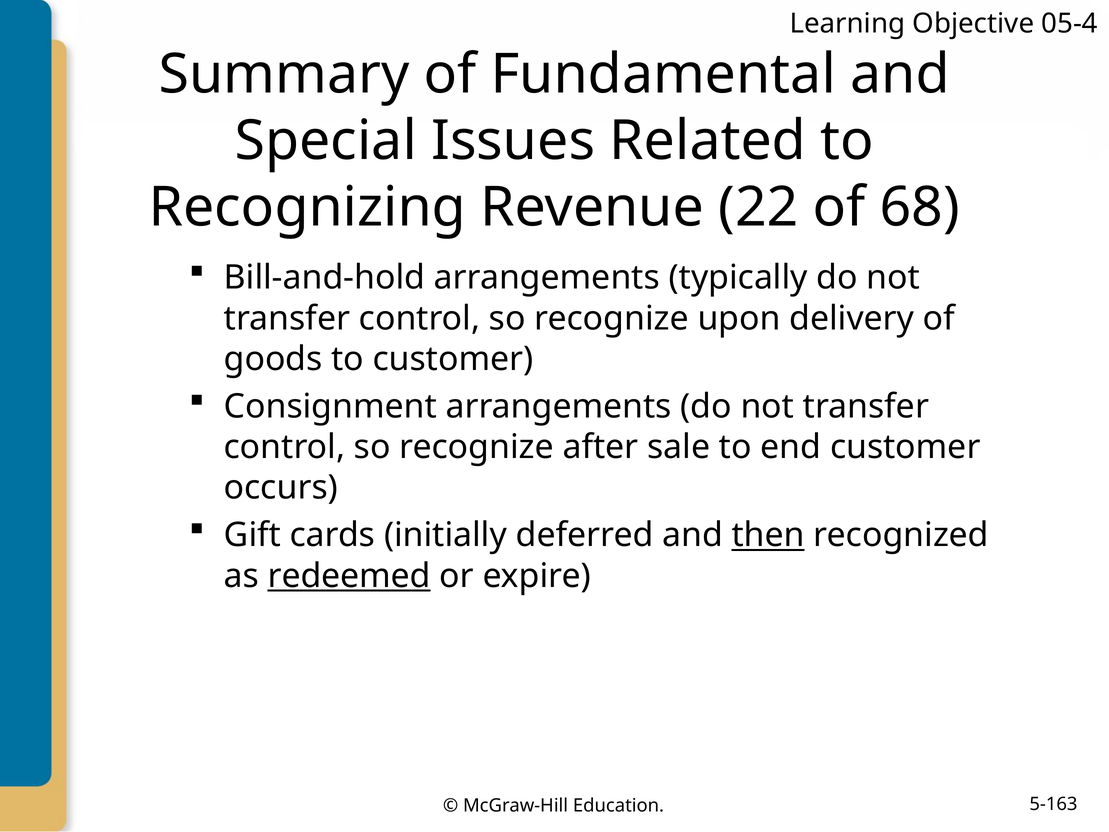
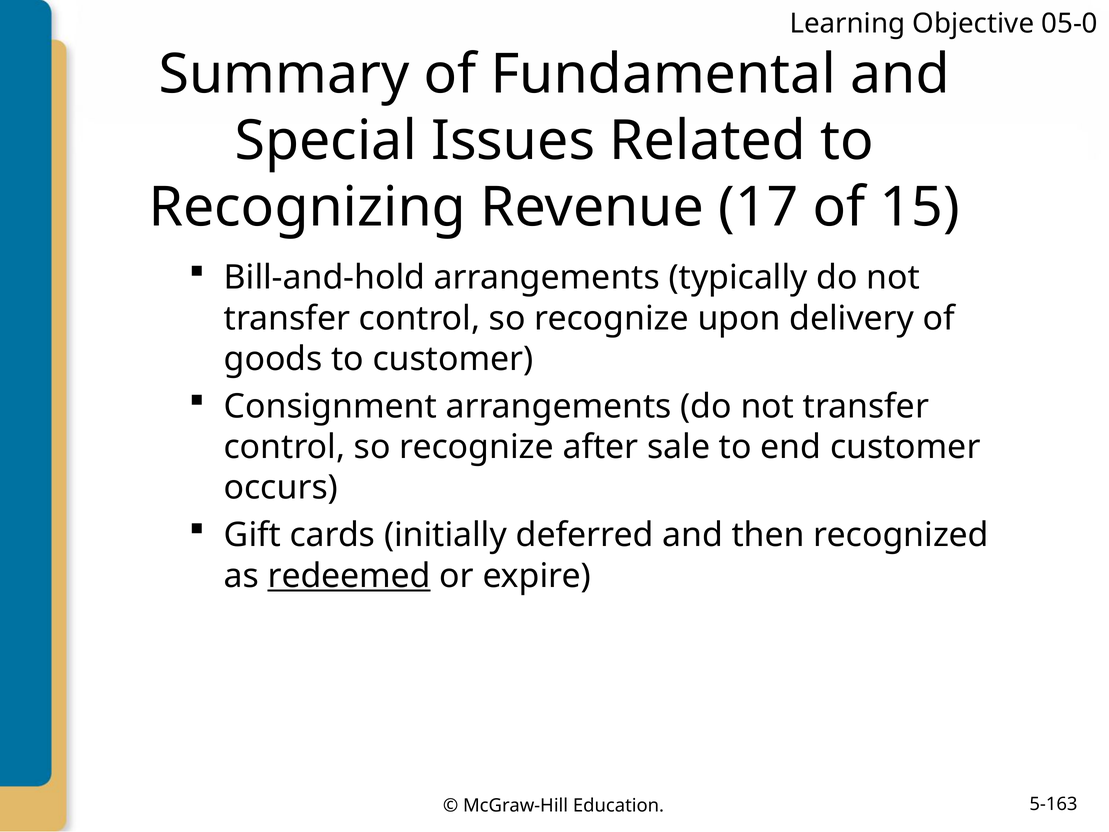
05-4: 05-4 -> 05-0 (1070, 24)
22: 22 -> 17 (758, 208)
68: 68 -> 15 (920, 208)
then underline: present -> none (768, 535)
